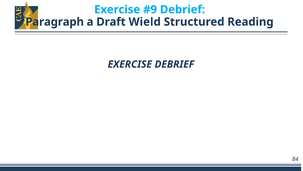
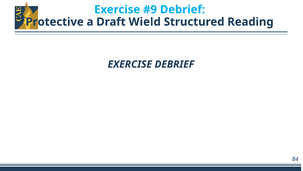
Paragraph: Paragraph -> Protective (55, 22)
